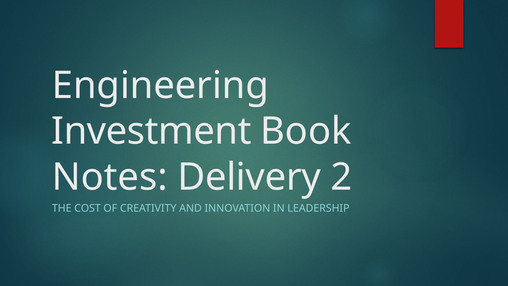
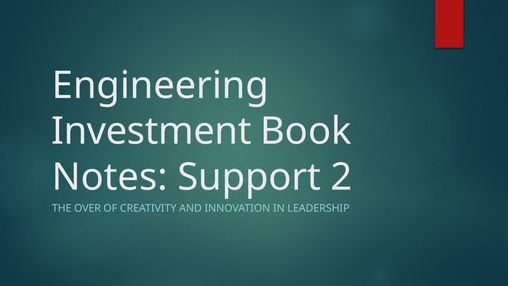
Delivery: Delivery -> Support (249, 177)
COST: COST -> OVER (87, 208)
